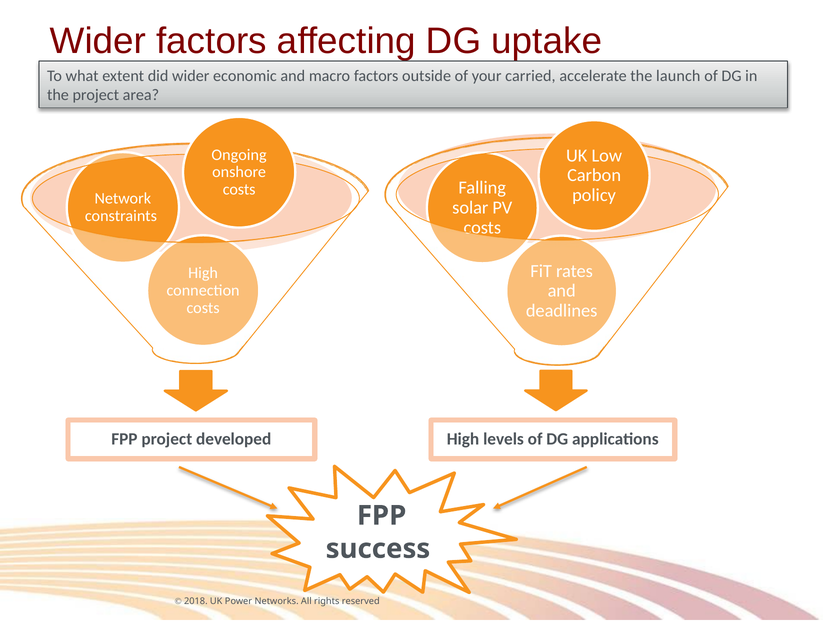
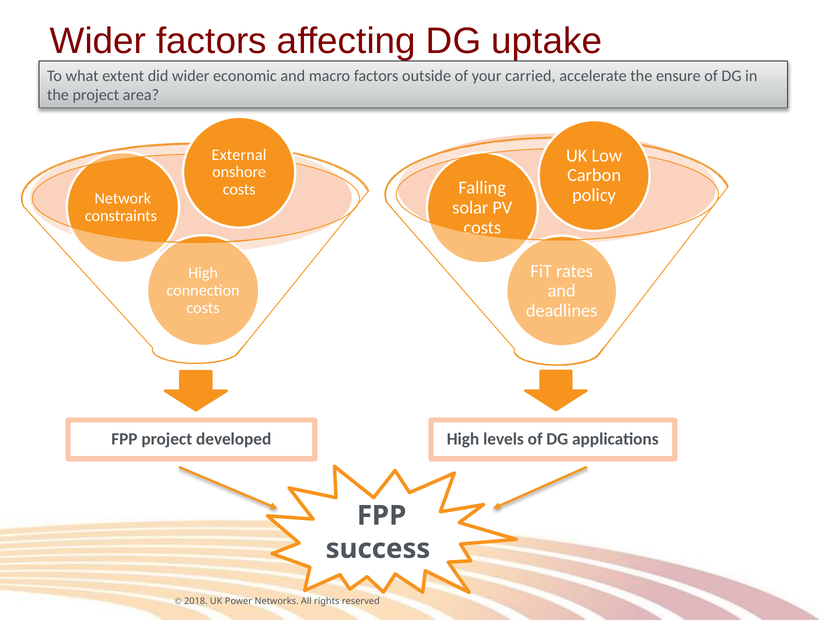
launch: launch -> ensure (678, 76)
Ongoing: Ongoing -> External (239, 155)
